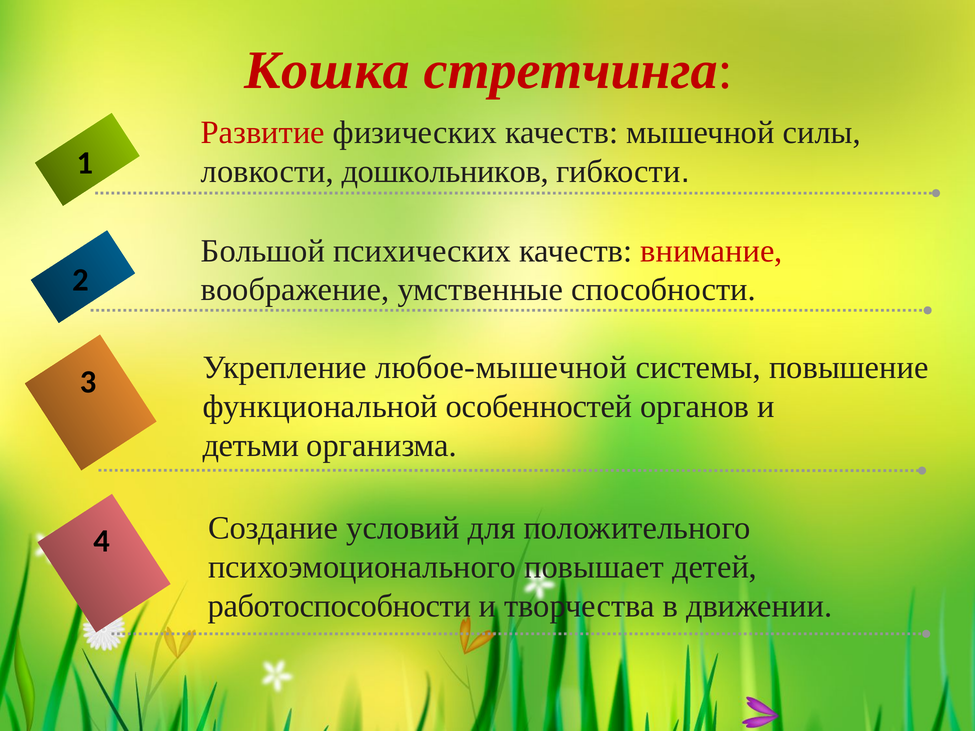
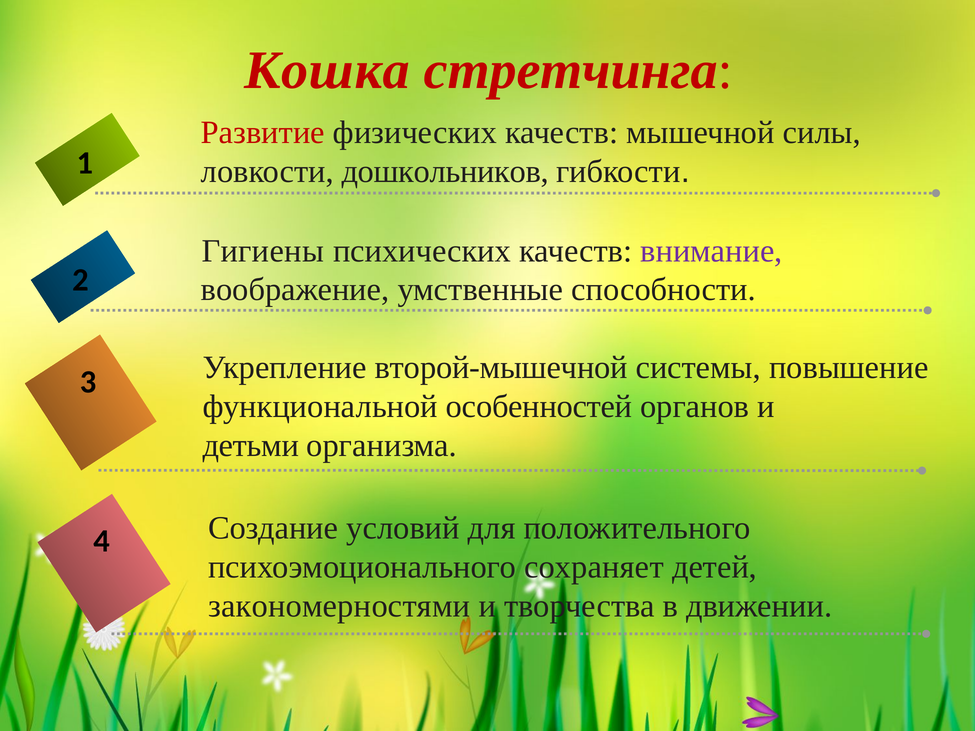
Большой: Большой -> Гигиены (263, 251)
внимание colour: red -> purple (711, 251)
любое-мышечной: любое-мышечной -> второй-мышечной (501, 368)
повышает: повышает -> сохраняет (594, 567)
работоспособности: работоспособности -> закономерностями (339, 606)
